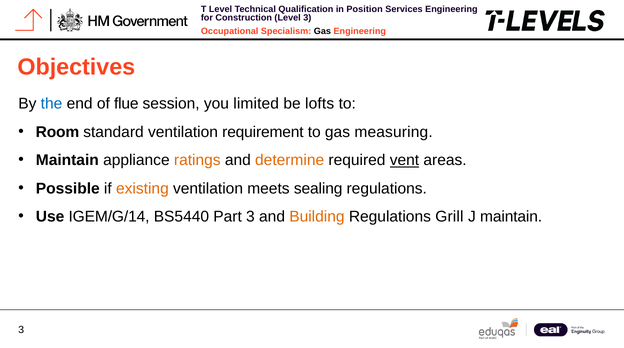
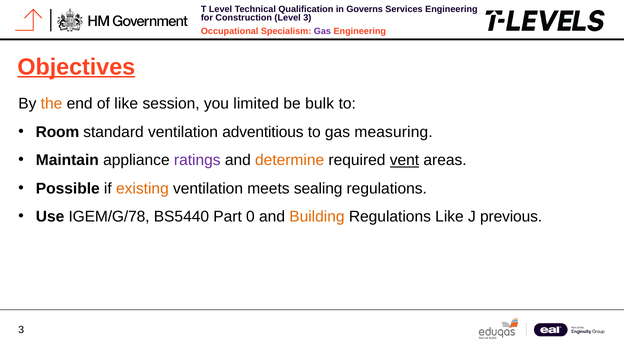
Position: Position -> Governs (365, 9)
Gas colour: black -> purple (322, 32)
Objectives underline: none -> present (76, 67)
the colour: blue -> orange (52, 104)
of flue: flue -> like (126, 104)
lofts: lofts -> bulk (320, 104)
requirement: requirement -> adventitious (263, 132)
ratings colour: orange -> purple (197, 161)
IGEM/G/14: IGEM/G/14 -> IGEM/G/78 (109, 217)
Part 3: 3 -> 0 (250, 217)
Regulations Grill: Grill -> Like (449, 217)
J maintain: maintain -> previous (511, 217)
